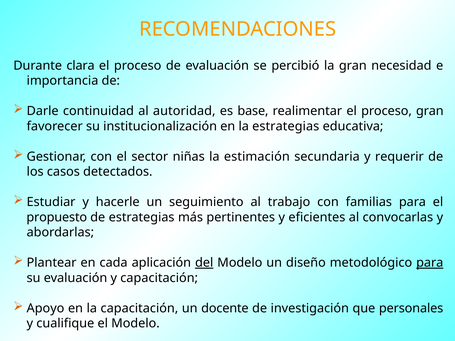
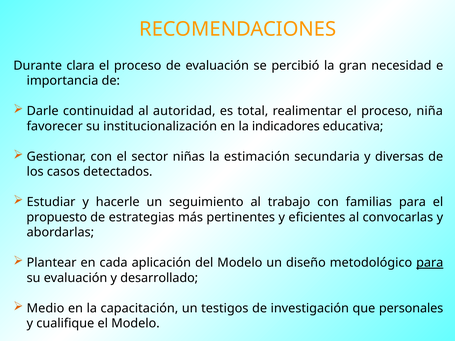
base: base -> total (253, 111)
proceso gran: gran -> niña (430, 111)
la estrategias: estrategias -> indicadores (286, 126)
requerir: requerir -> diversas (399, 157)
del underline: present -> none (204, 263)
y capacitación: capacitación -> desarrollado (159, 278)
Apoyo: Apoyo -> Medio (45, 308)
docente: docente -> testigos (225, 308)
